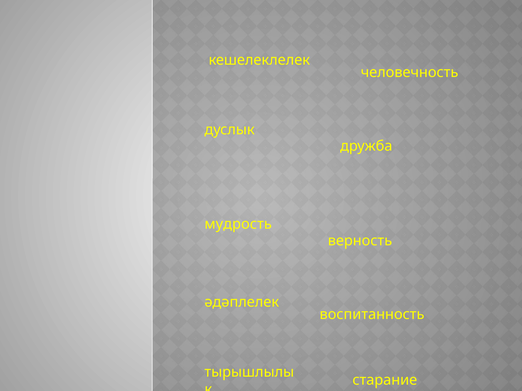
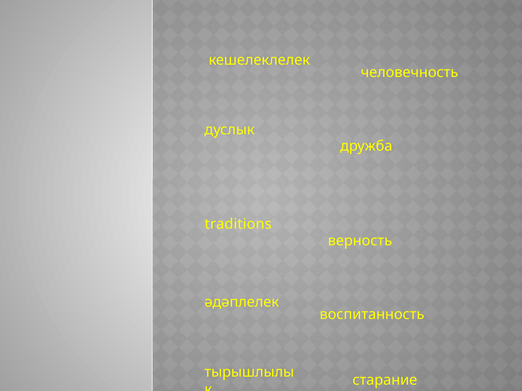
мудрость: мудрость -> traditions (238, 224)
